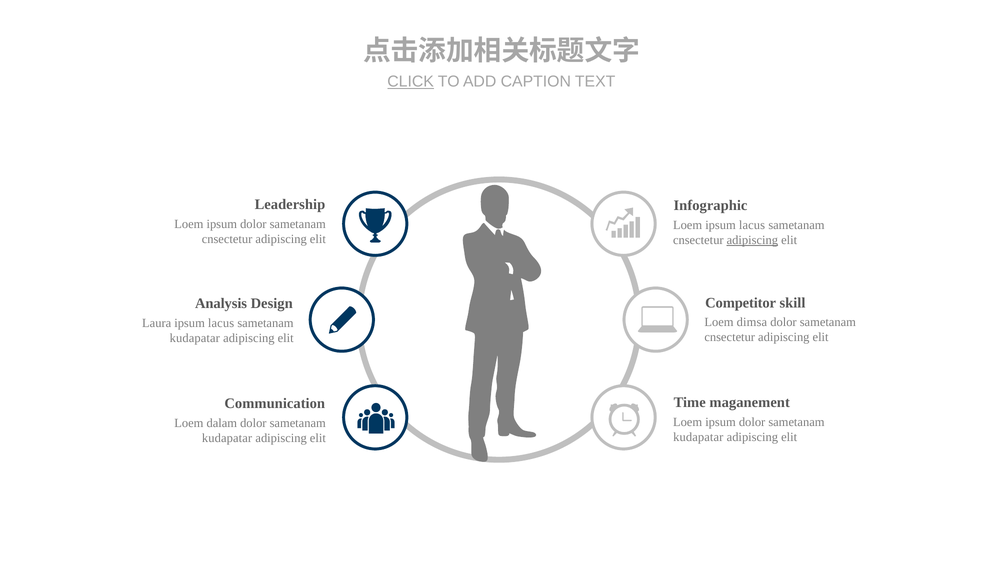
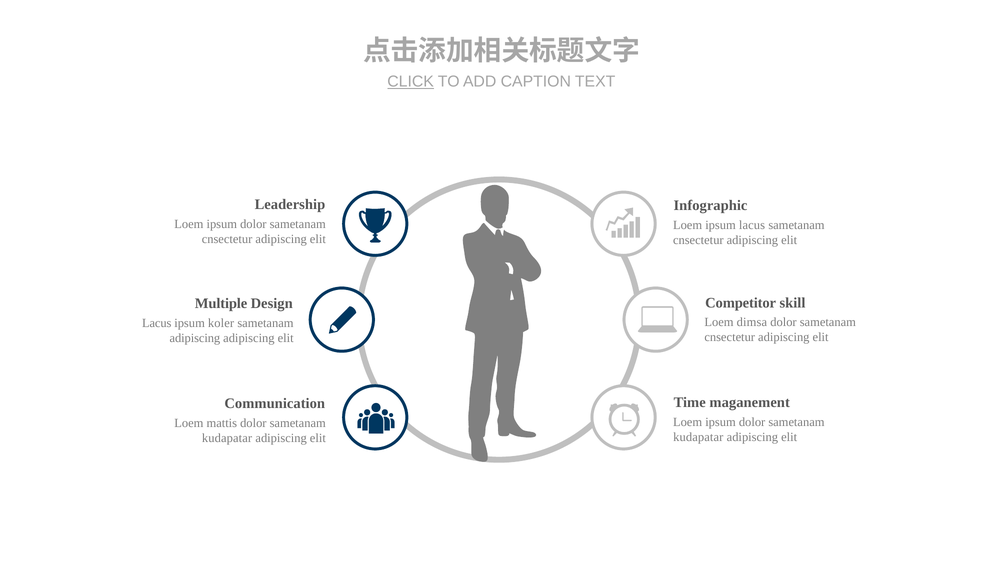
adipiscing underline: present -> none (752, 240)
Analysis: Analysis -> Multiple (221, 304)
Laura: Laura -> Lacus (157, 323)
lacus: lacus -> koler (221, 323)
kudapatar: kudapatar -> adipiscing (195, 338)
dalam: dalam -> mattis (222, 423)
